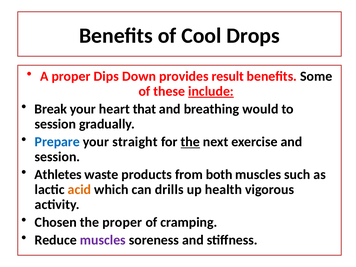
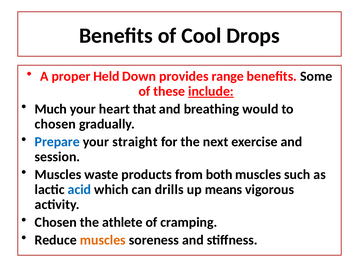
Dips: Dips -> Held (106, 76)
result: result -> range (228, 76)
Break: Break -> Much (51, 109)
session: session -> chosen (55, 124)
the underline: present -> none (190, 142)
Athletes: Athletes -> Muscles (58, 175)
acid colour: orange -> blue (79, 190)
health: health -> means (224, 190)
the proper: proper -> athlete (122, 222)
muscles colour: purple -> orange (103, 240)
